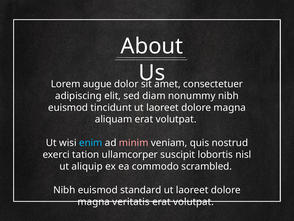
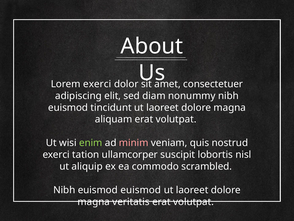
Lorem augue: augue -> exerci (97, 84)
enim colour: light blue -> light green (91, 143)
euismod standard: standard -> euismod (141, 190)
